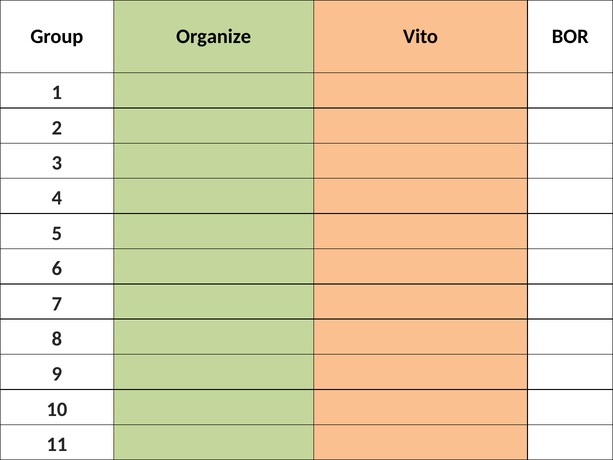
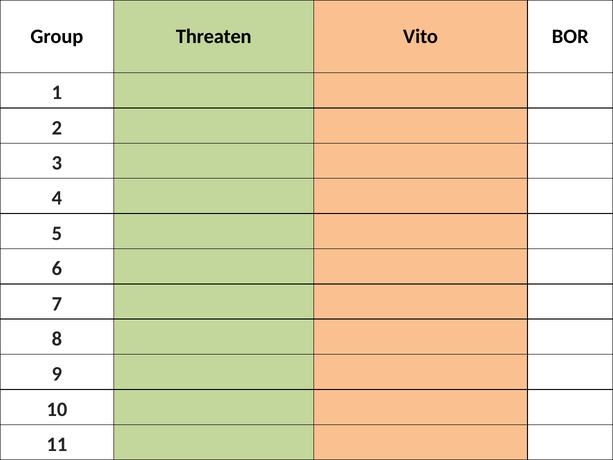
Organize: Organize -> Threaten (214, 37)
